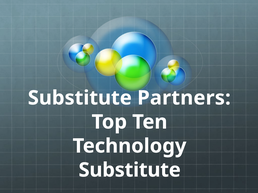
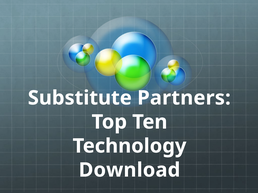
Substitute: Substitute -> Download (129, 170)
